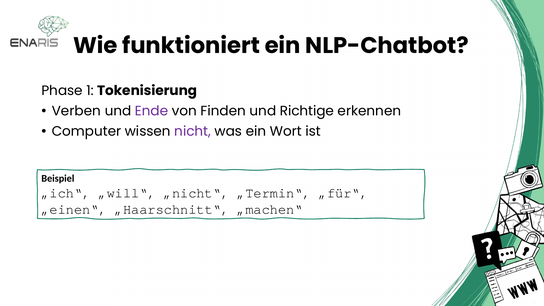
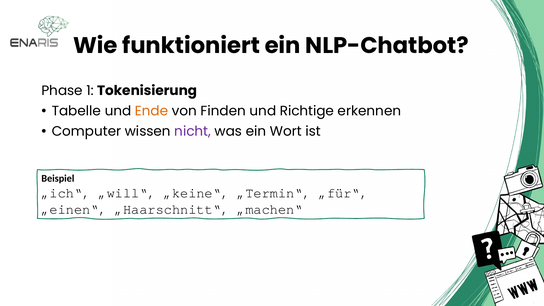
Verben: Verben -> Tabelle (76, 111)
Ende colour: purple -> orange (152, 111)
„nicht“: „nicht“ -> „keine“ (197, 193)
